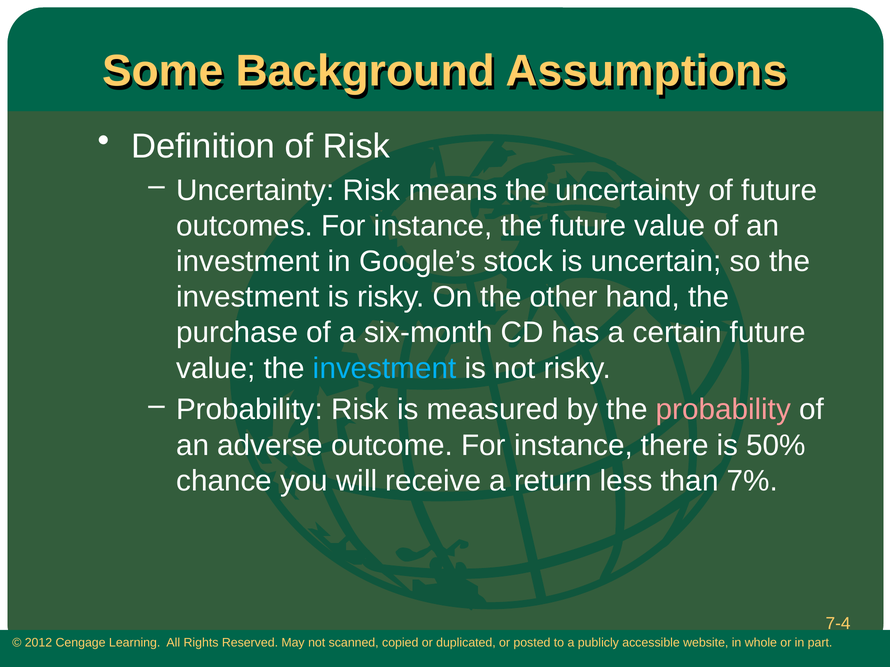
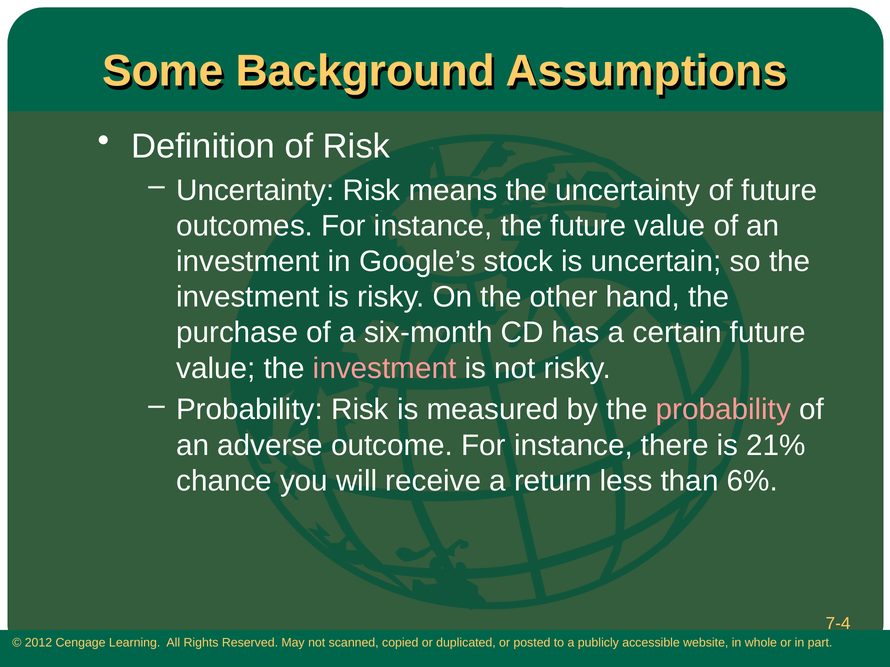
investment colour: light blue -> pink (385, 368)
50%: 50% -> 21% (776, 446)
7%: 7% -> 6% (752, 481)
